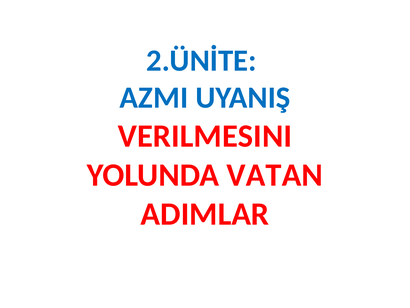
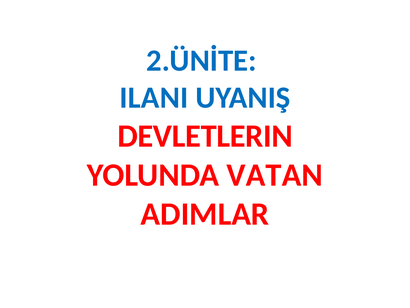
AZMI: AZMI -> ILANI (154, 97)
VERILMESINI: VERILMESINI -> DEVLETLERIN (205, 136)
